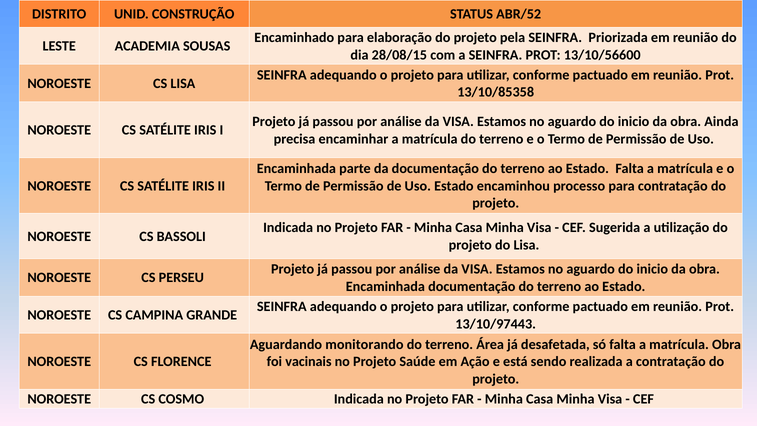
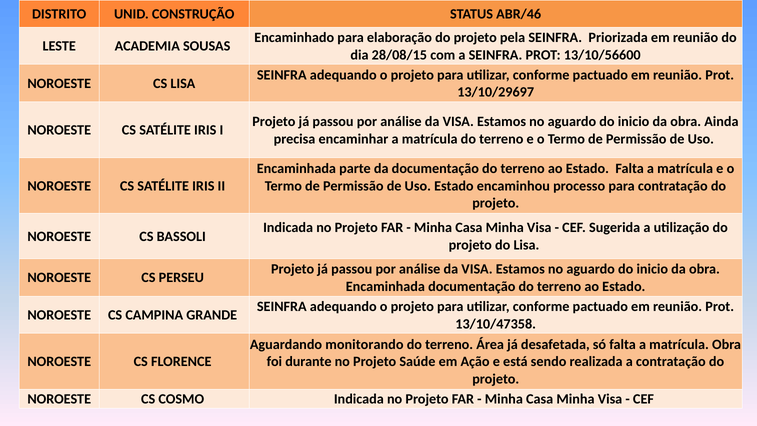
ABR/52: ABR/52 -> ABR/46 (519, 14)
13/10/85358: 13/10/85358 -> 13/10/29697 (496, 92)
13/10/97443: 13/10/97443 -> 13/10/47358 (496, 324)
vacinais: vacinais -> durante (308, 362)
